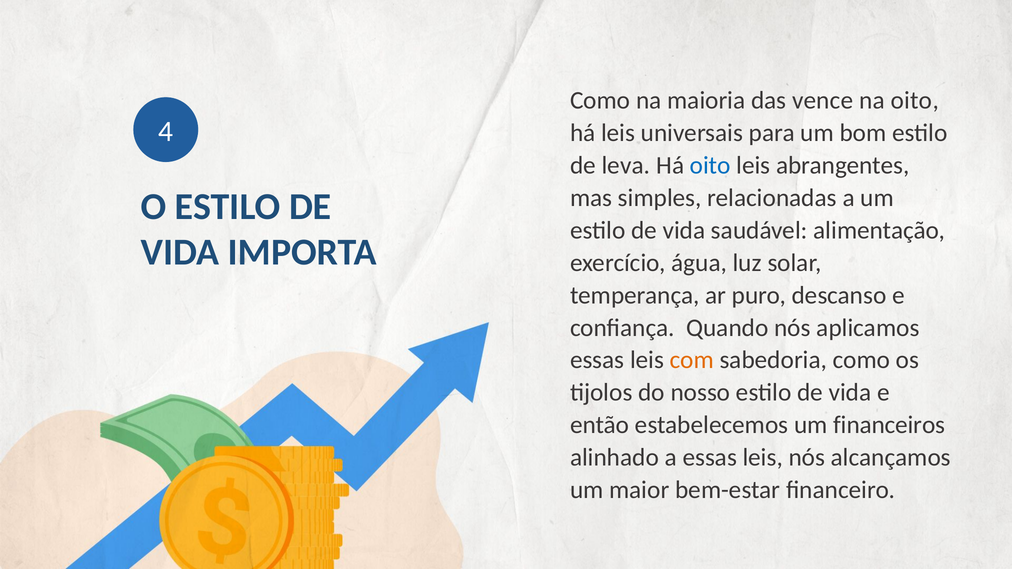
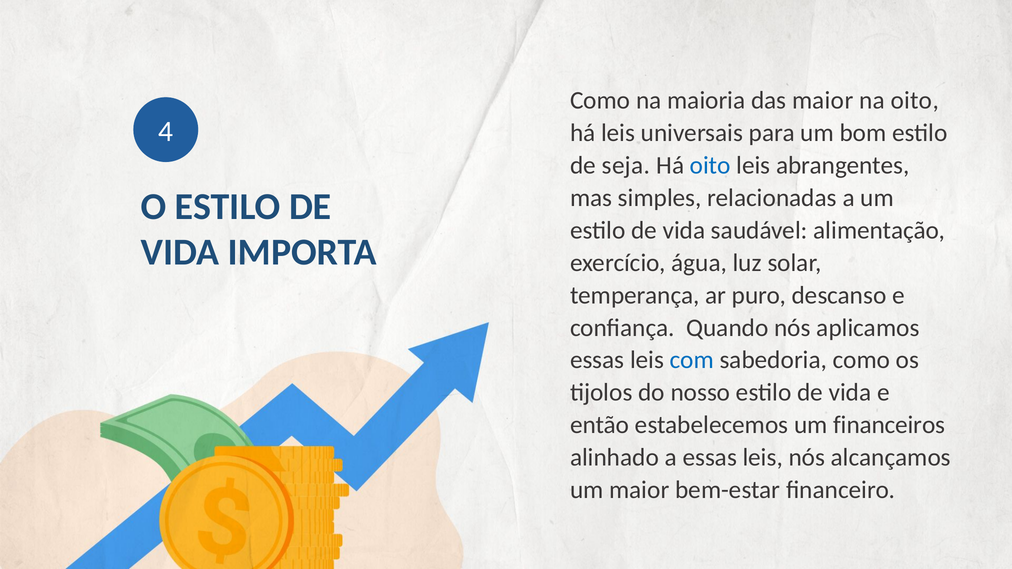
das vence: vence -> maior (823, 100)
leva: leva -> seja (626, 165)
com colour: orange -> blue (692, 360)
